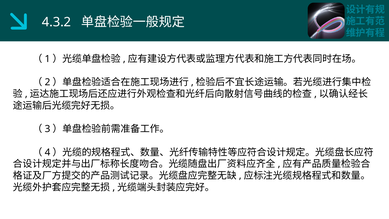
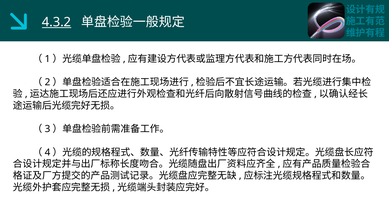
4.3.2 underline: none -> present (57, 22)
